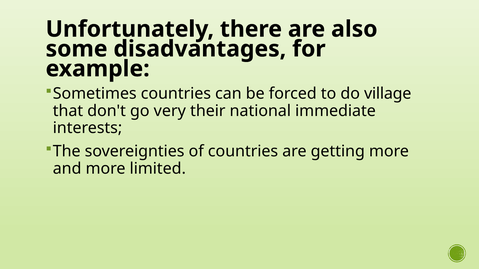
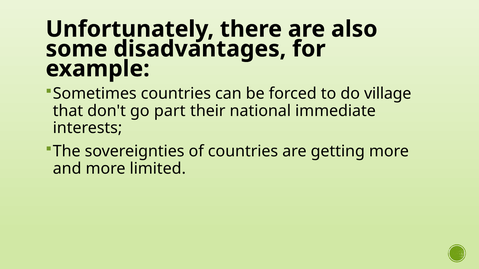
very: very -> part (170, 111)
